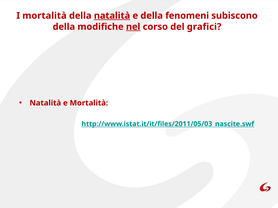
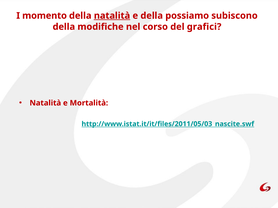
I mortalità: mortalità -> momento (45, 16)
fenomeni: fenomeni -> possiamo (187, 16)
nel underline: present -> none (133, 27)
